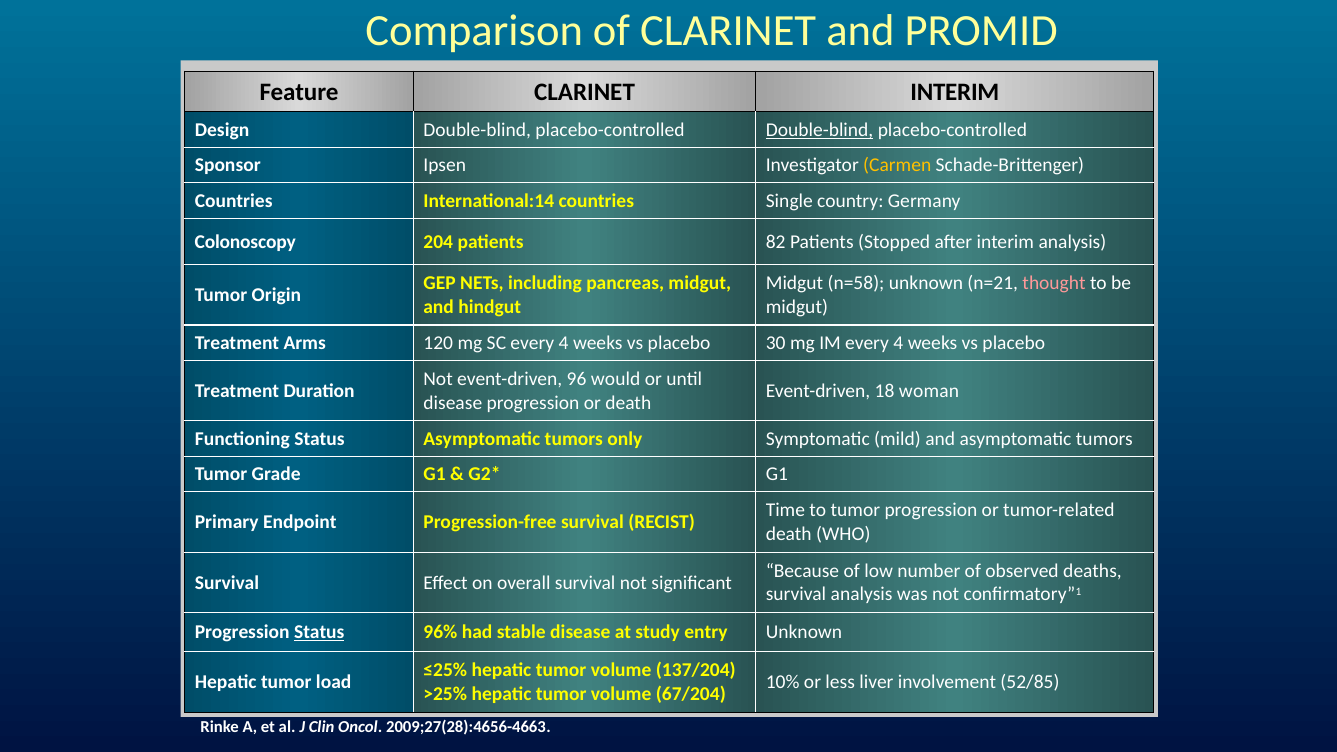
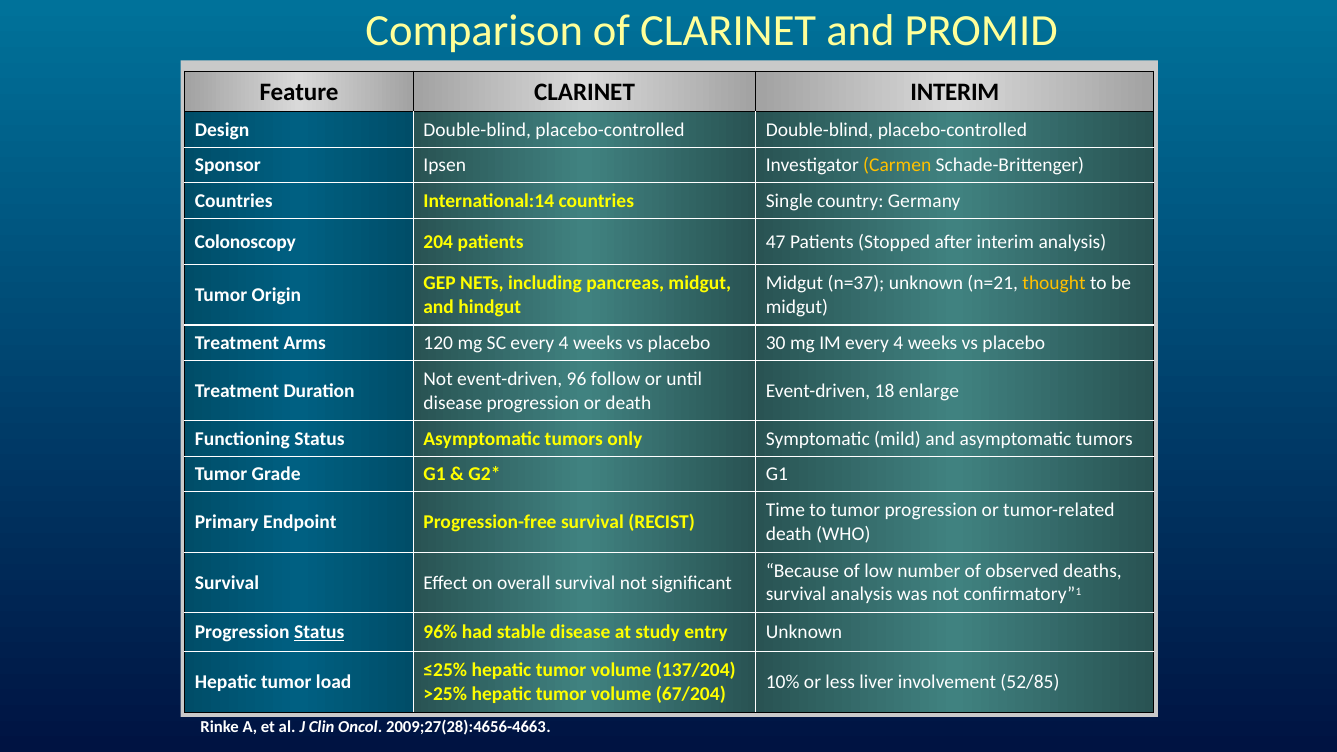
Double-blind underline: present -> none (820, 130)
82: 82 -> 47 (776, 242)
n=58: n=58 -> n=37 (856, 283)
thought colour: pink -> yellow (1054, 283)
would: would -> follow (616, 379)
woman: woman -> enlarge (929, 391)
